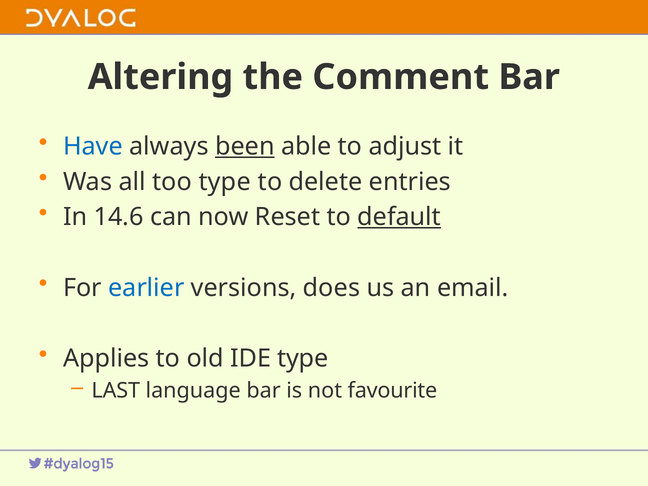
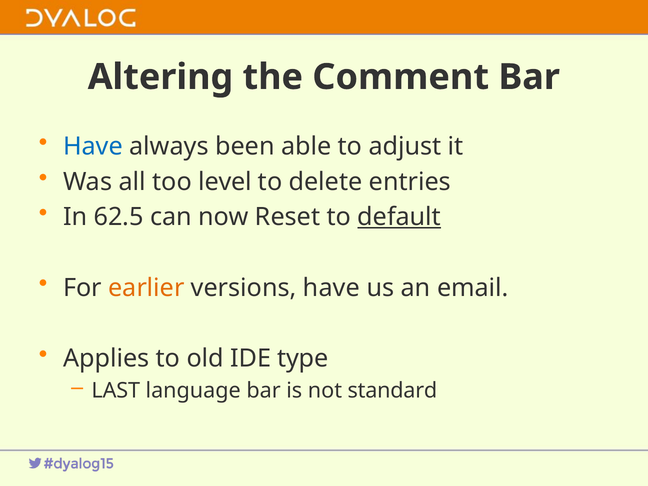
been underline: present -> none (245, 146)
too type: type -> level (225, 182)
14.6: 14.6 -> 62.5 (119, 217)
earlier colour: blue -> orange (146, 288)
versions does: does -> have (331, 288)
favourite: favourite -> standard (392, 390)
